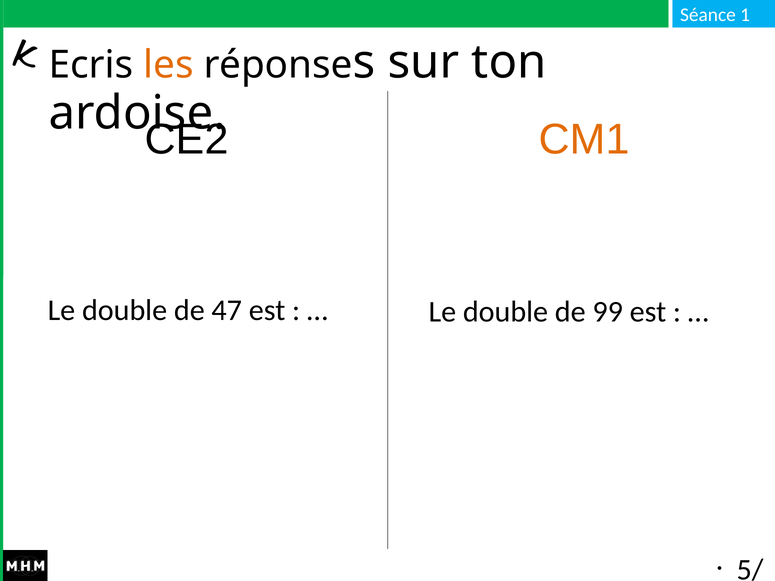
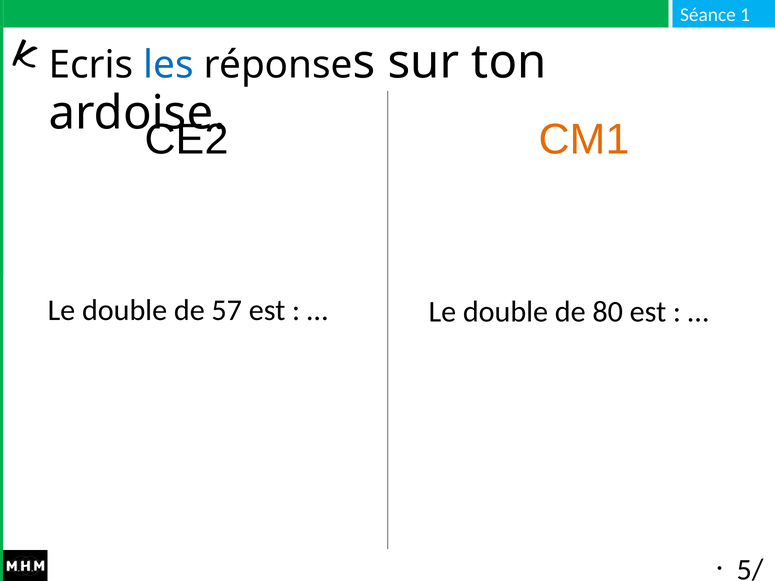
les colour: orange -> blue (169, 65)
47: 47 -> 57 (227, 310)
99: 99 -> 80 (608, 312)
